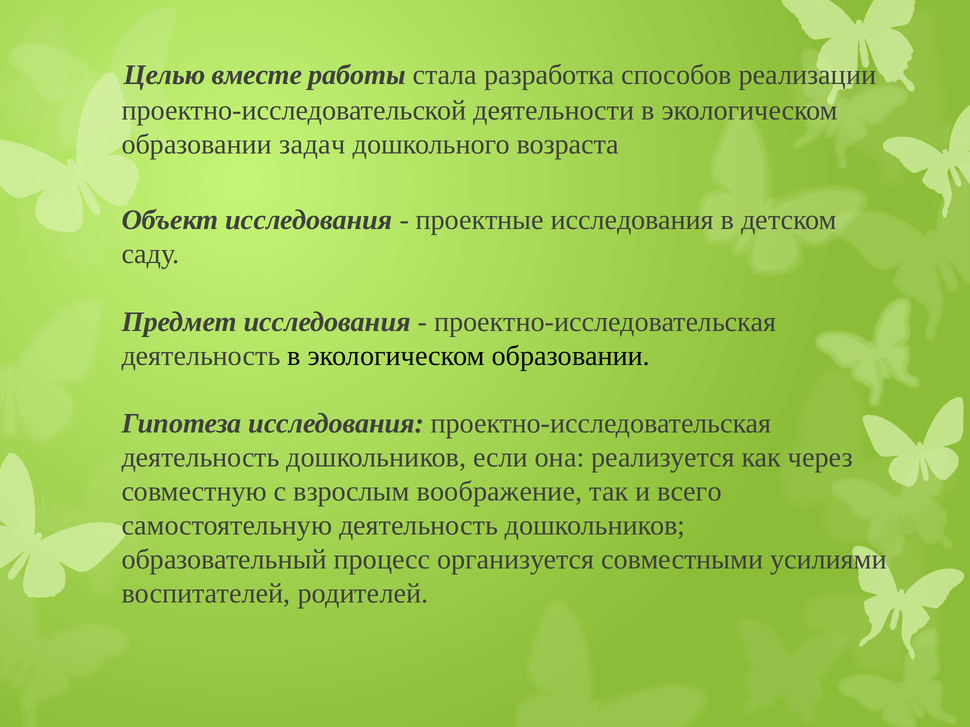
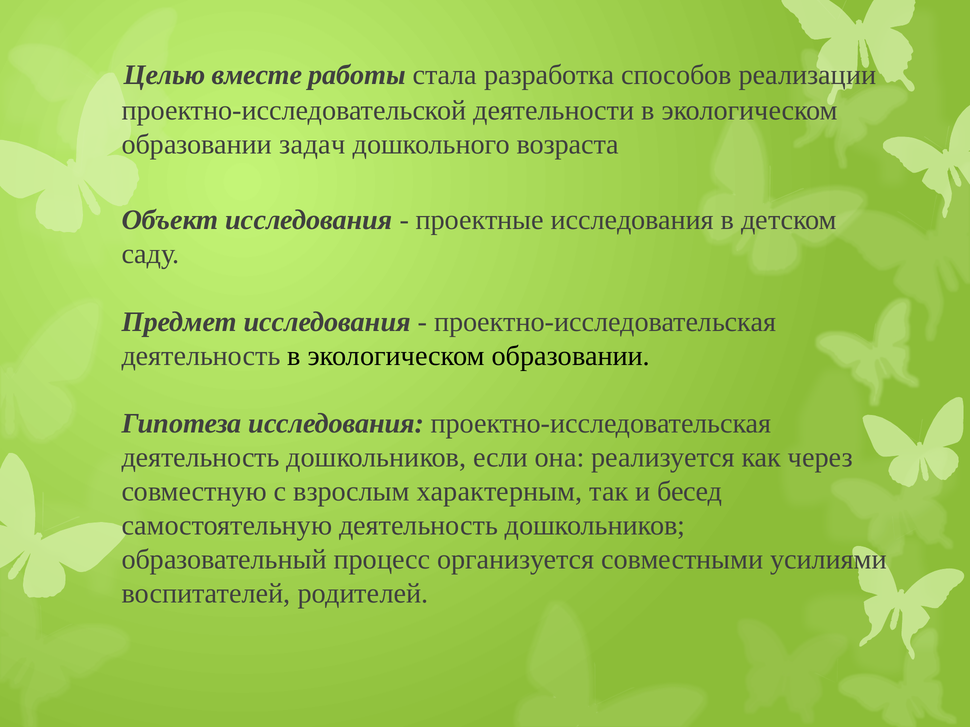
воображение: воображение -> характерным (500, 492)
всего: всего -> бесед (690, 492)
